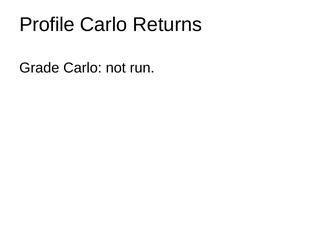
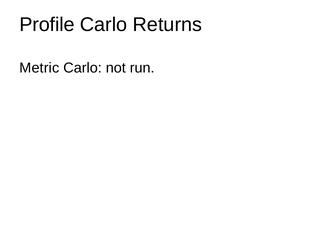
Grade: Grade -> Metric (39, 68)
